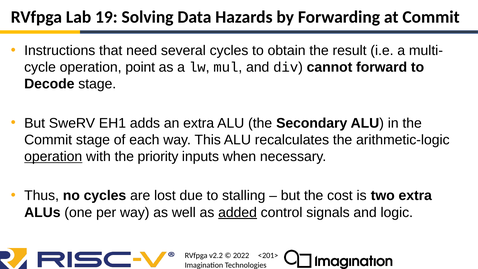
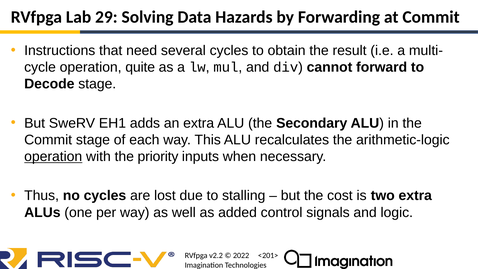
19: 19 -> 29 (106, 17)
point: point -> quite (140, 67)
added underline: present -> none (238, 212)
